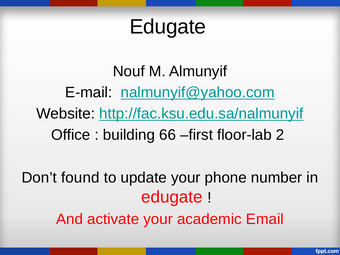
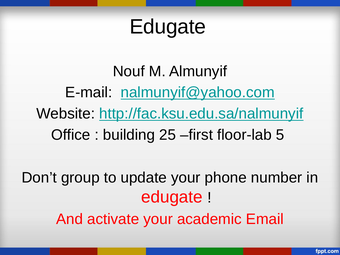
66: 66 -> 25 (168, 135)
2: 2 -> 5 (280, 135)
found: found -> group (80, 178)
